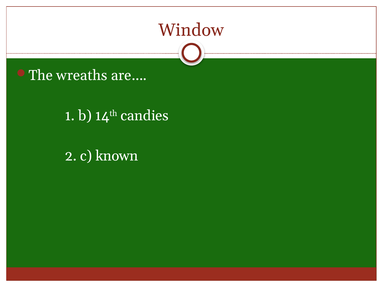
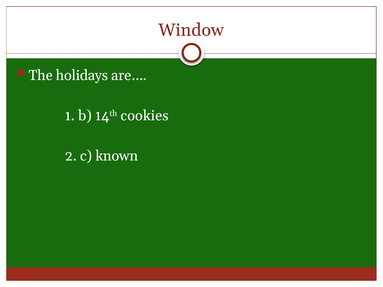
wreaths: wreaths -> holidays (82, 75)
candies: candies -> cookies (145, 116)
